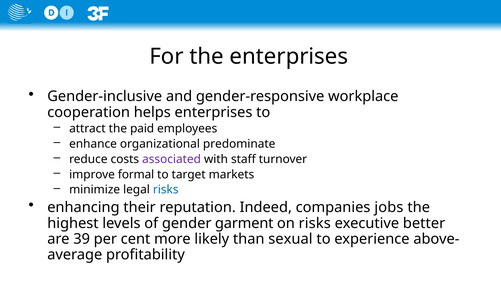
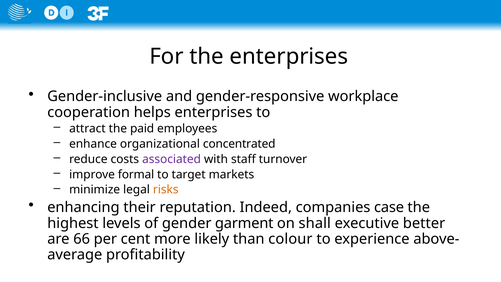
predominate: predominate -> concentrated (239, 144)
risks colour: blue -> orange (166, 190)
jobs: jobs -> case (389, 207)
on risks: risks -> shall (315, 223)
39: 39 -> 66 (82, 239)
sexual: sexual -> colour (290, 239)
